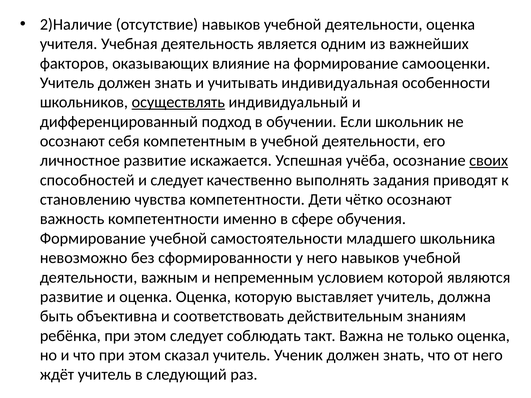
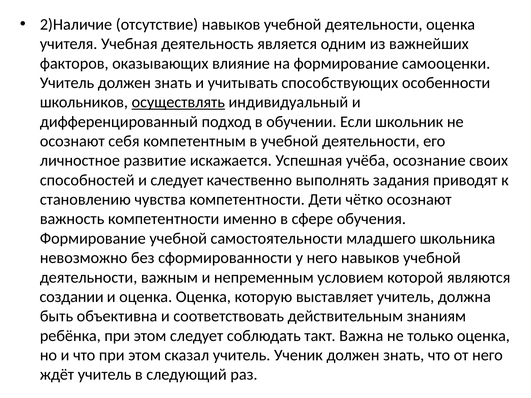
индивидуальная: индивидуальная -> способствующих (340, 83)
своих underline: present -> none (489, 161)
развитие: развитие -> создании (72, 297)
